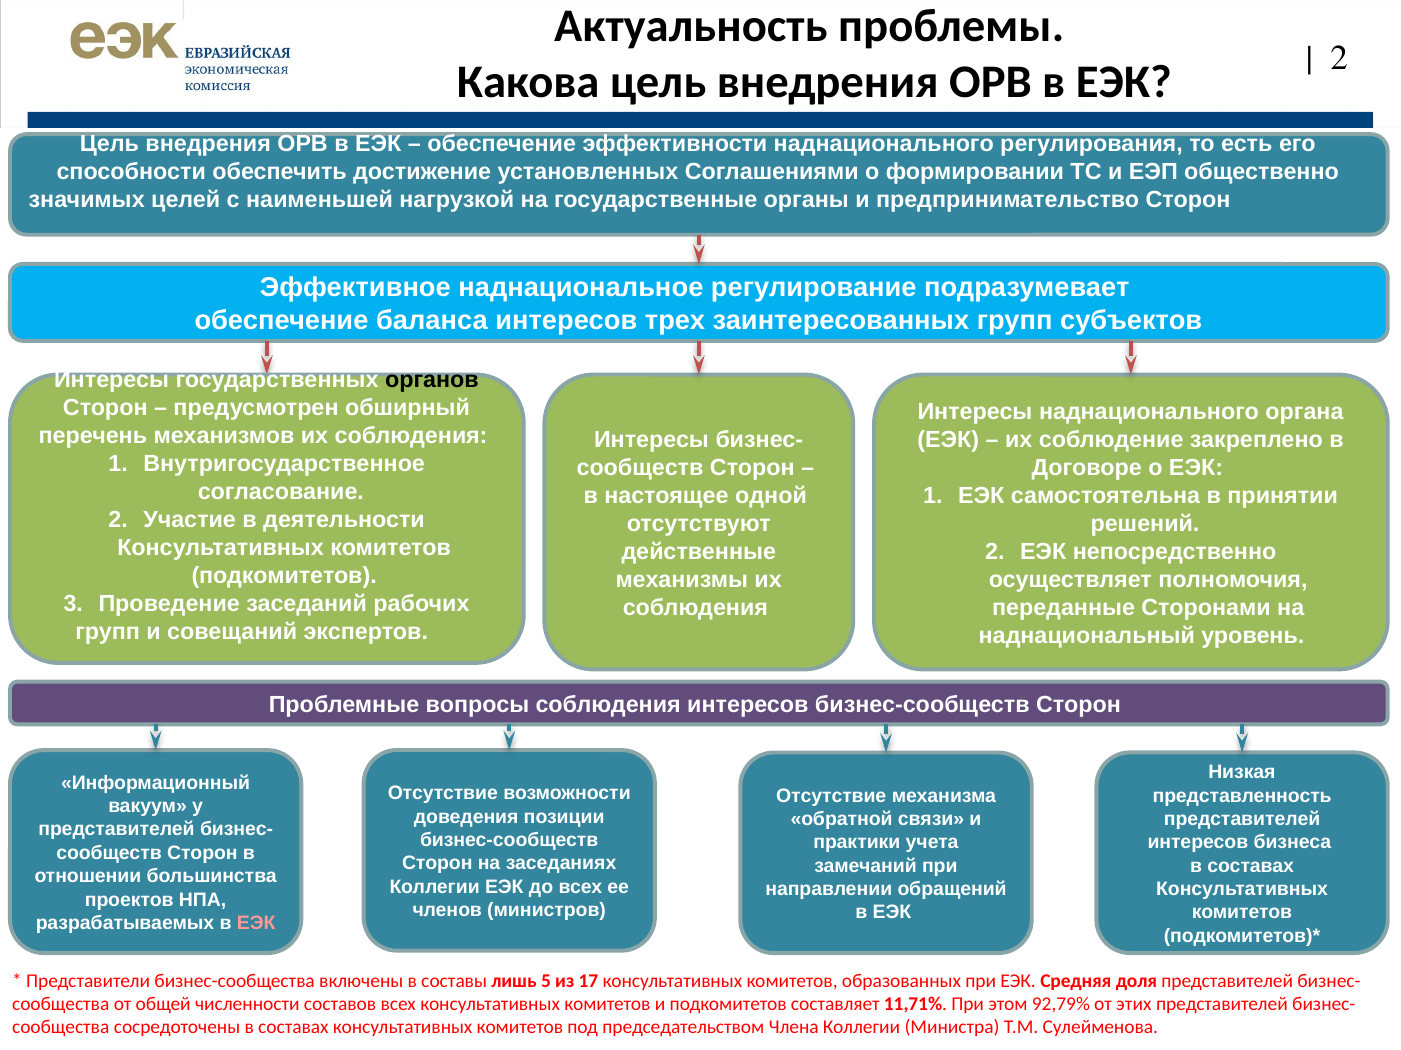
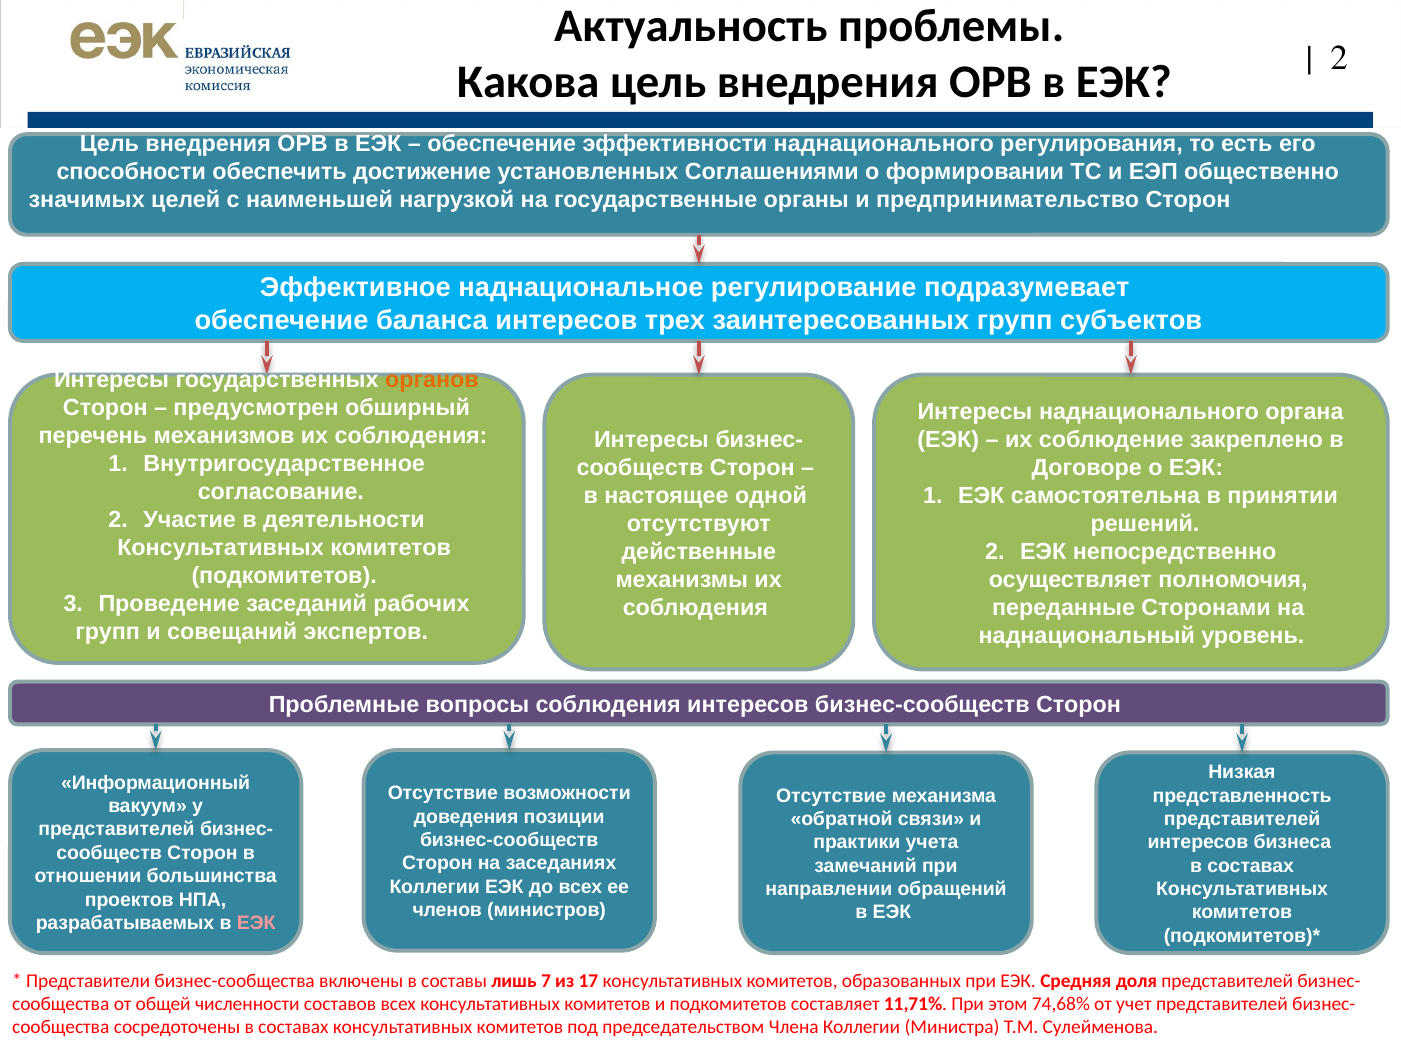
органов colour: black -> orange (432, 381)
5: 5 -> 7 (546, 981)
92,79%: 92,79% -> 74,68% (1061, 1005)
этих: этих -> учет (1134, 1005)
